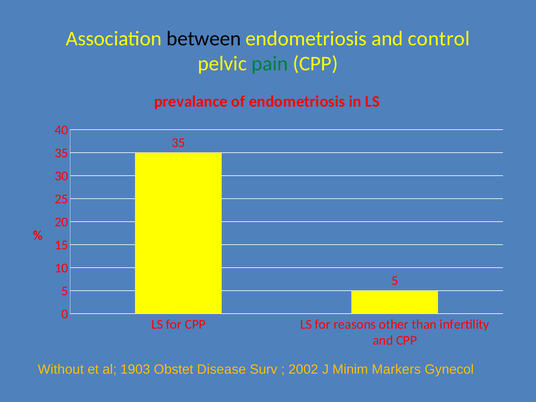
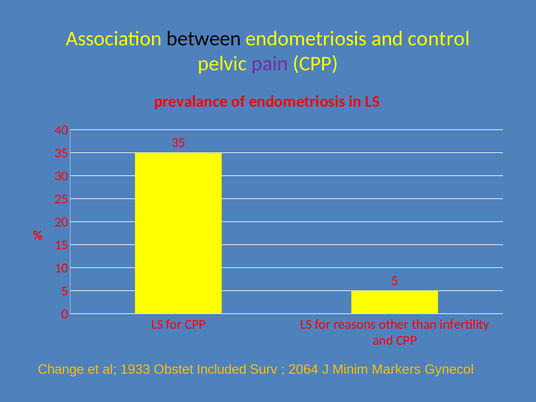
pain colour: green -> purple (270, 64)
Without: Without -> Change (61, 370)
1903: 1903 -> 1933 (135, 370)
Disease: Disease -> Included (222, 370)
2002: 2002 -> 2064 (303, 370)
